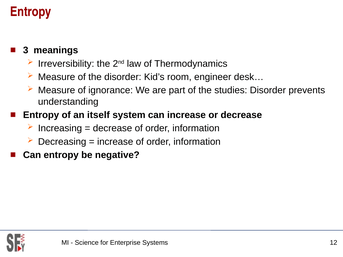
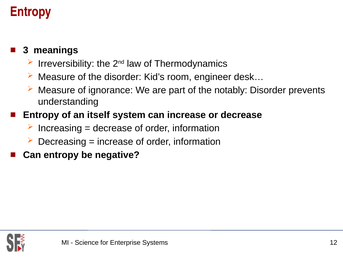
studies: studies -> notably (231, 90)
